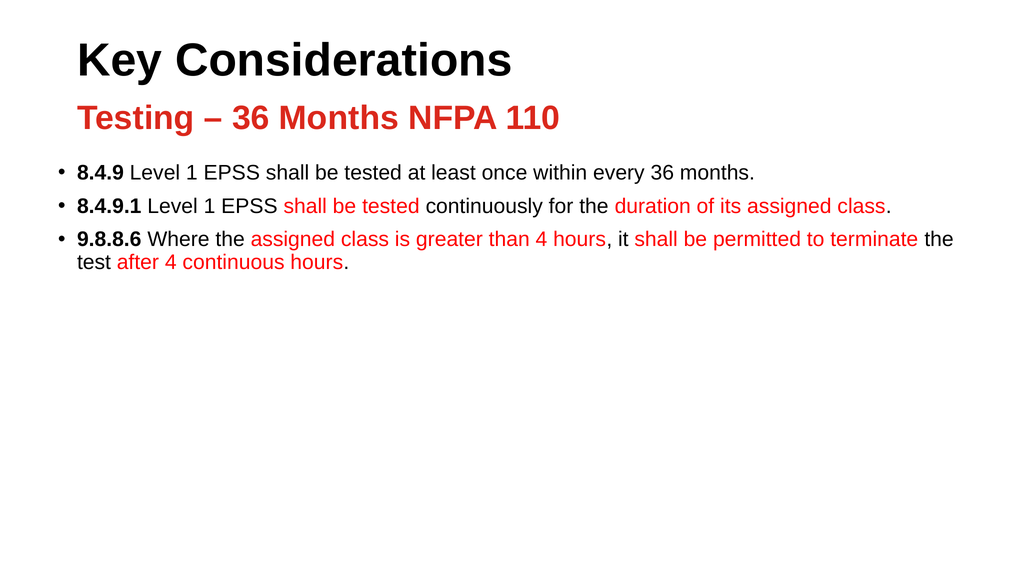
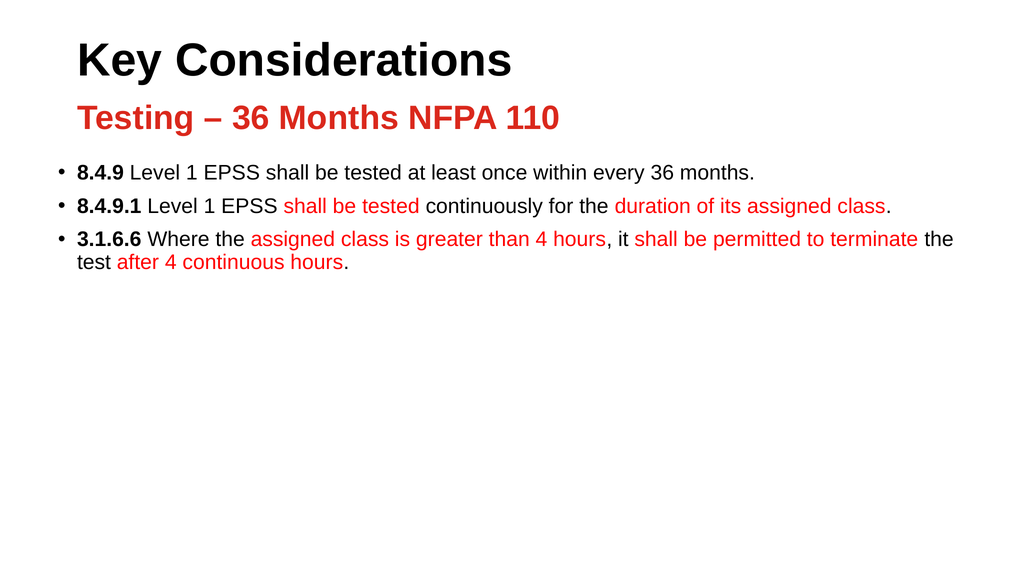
9.8.8.6: 9.8.8.6 -> 3.1.6.6 (109, 240)
